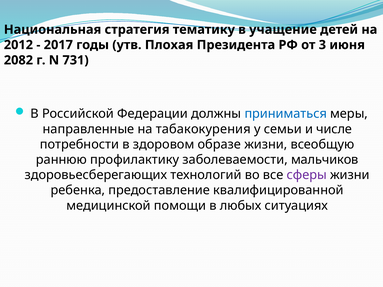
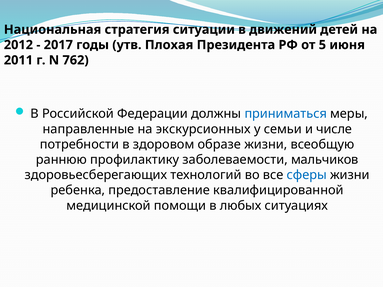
тематику: тематику -> ситуации (204, 30)
учащение: учащение -> движений (283, 30)
3: 3 -> 5 (322, 45)
2082: 2082 -> 2011 (18, 60)
731: 731 -> 762 (76, 60)
табакокурения: табакокурения -> экскурсионных (203, 129)
сферы colour: purple -> blue (307, 175)
